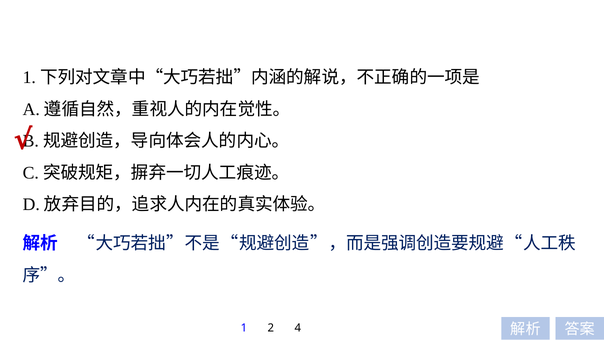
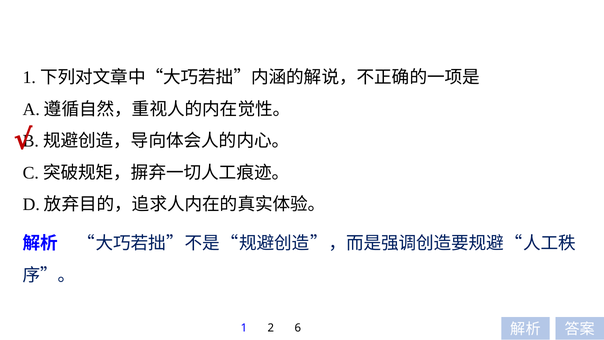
4: 4 -> 6 (298, 328)
